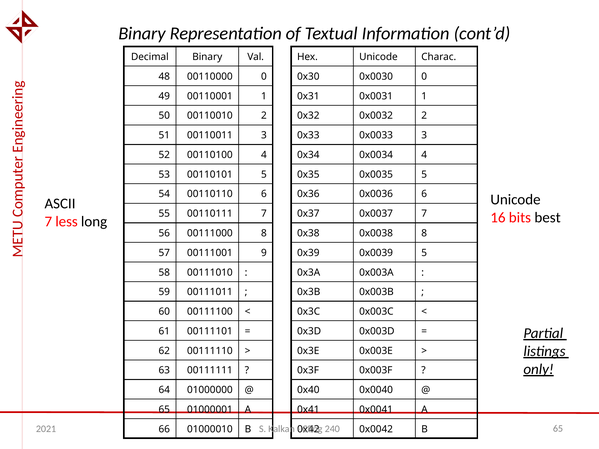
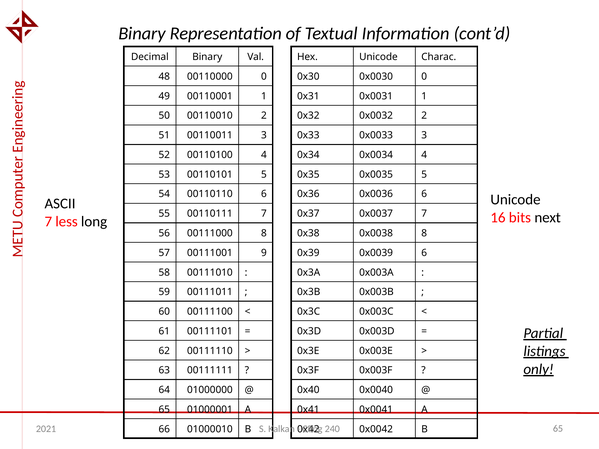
best: best -> next (548, 218)
0x0039 5: 5 -> 6 (424, 253)
